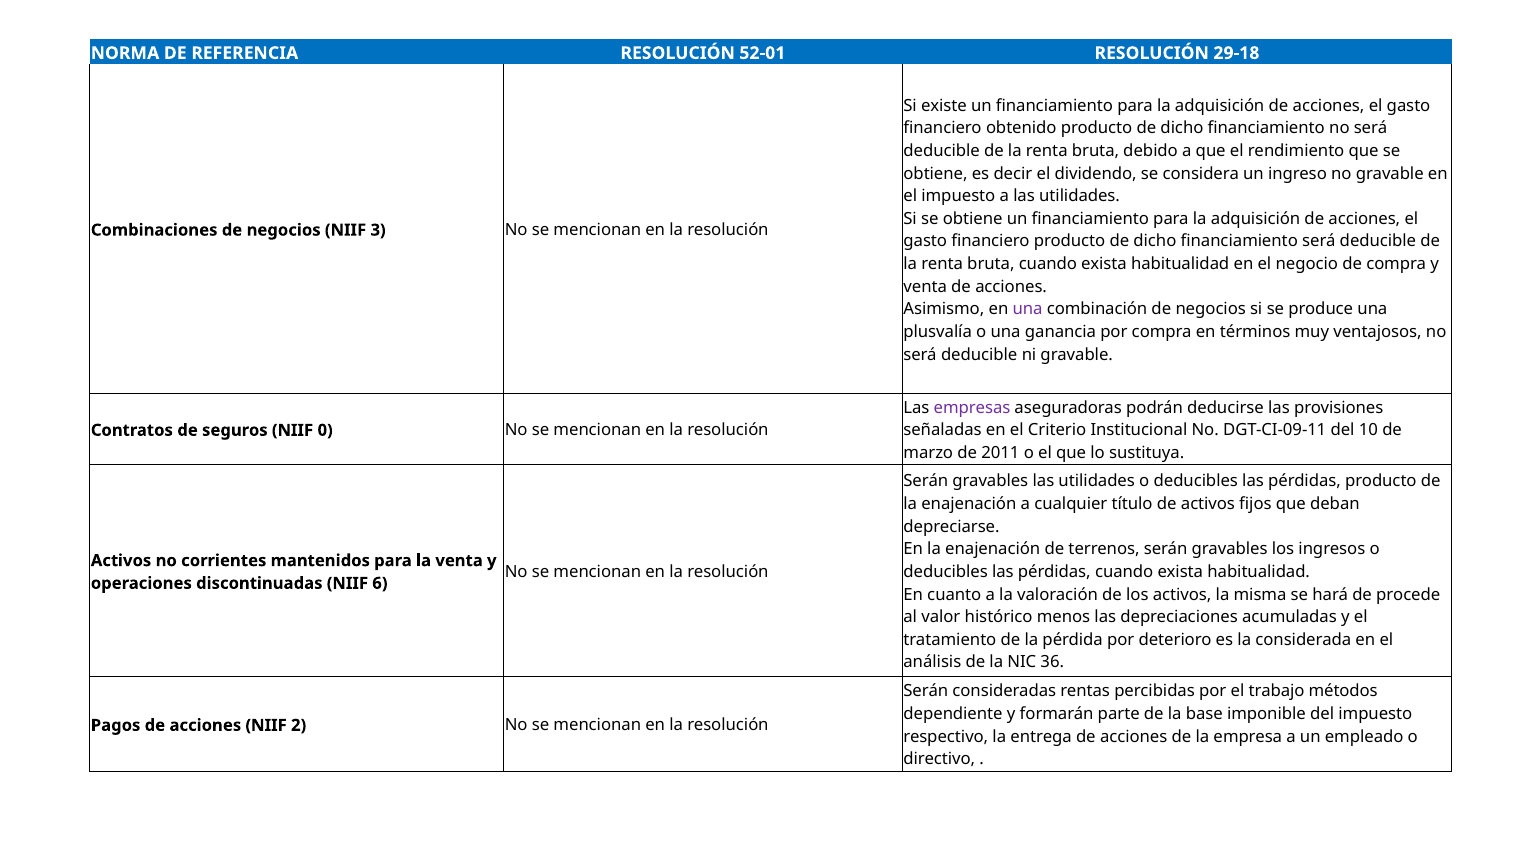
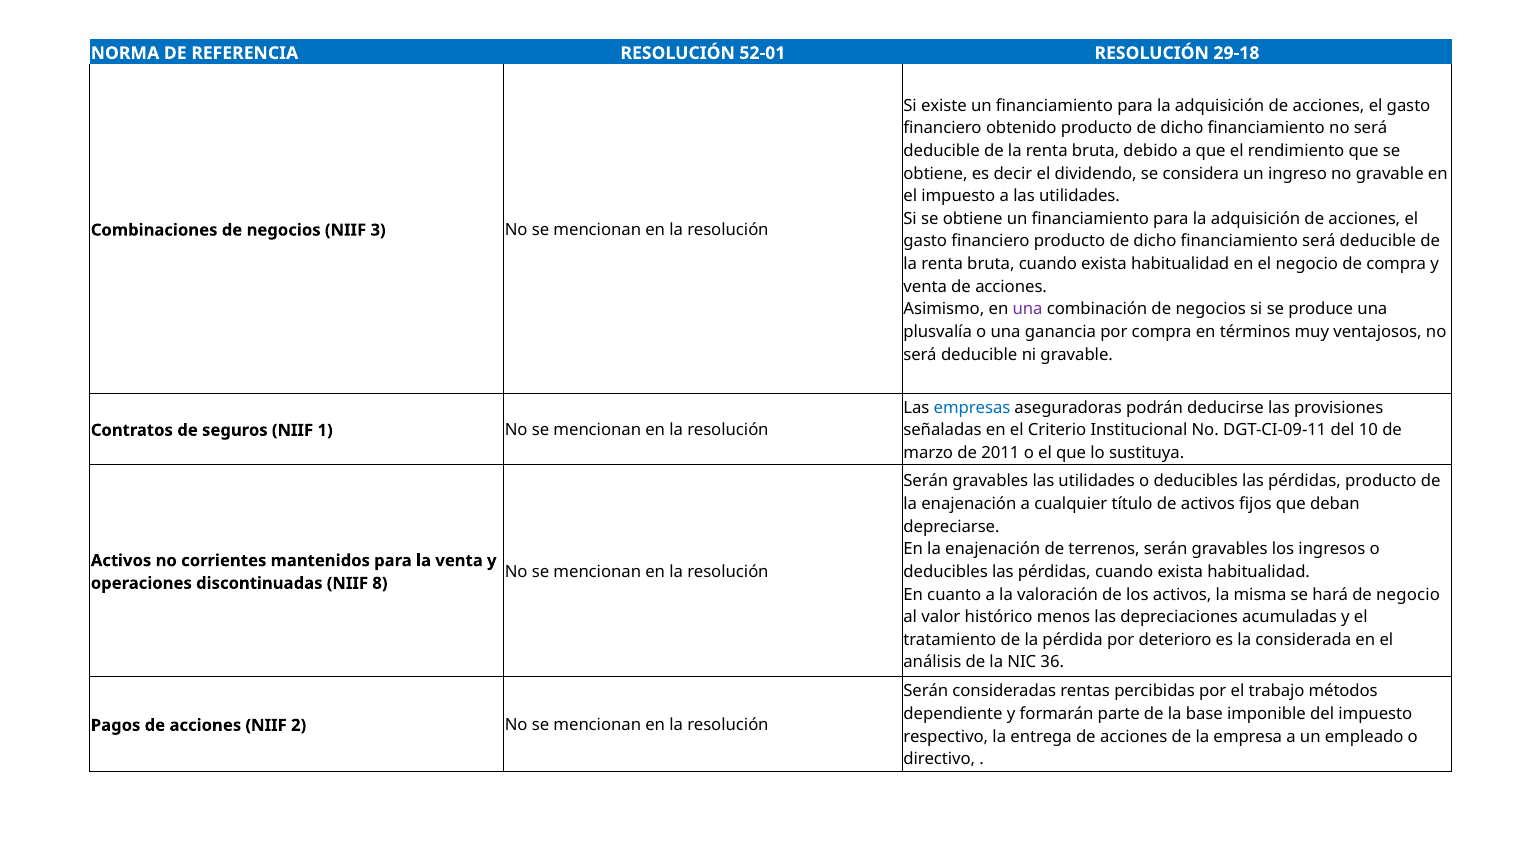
empresas colour: purple -> blue (972, 408)
0: 0 -> 1 (325, 430)
6: 6 -> 8 (380, 583)
de procede: procede -> negocio (1408, 595)
